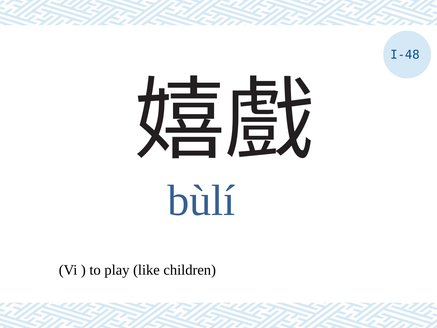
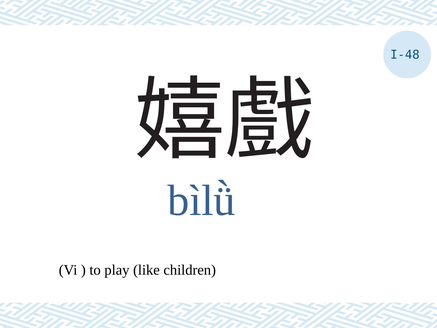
bùlí: bùlí -> bìlǜ (201, 200)
